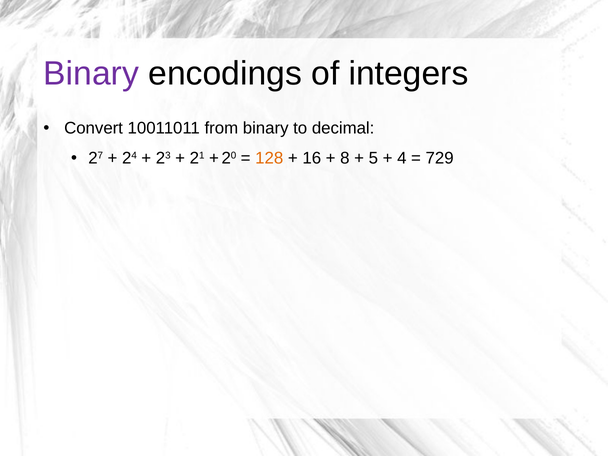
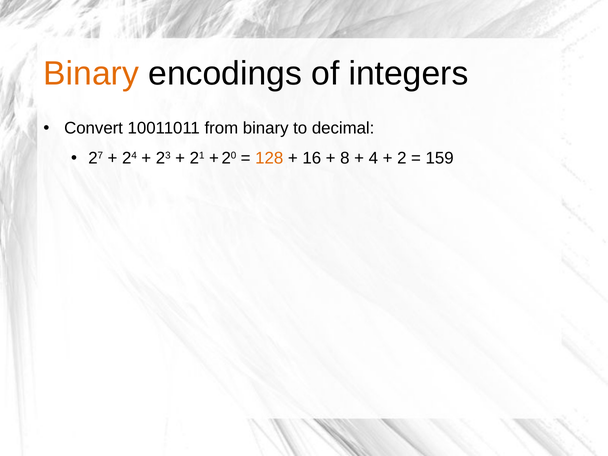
Binary colour: purple -> orange (91, 73)
5: 5 -> 4 (373, 158)
4: 4 -> 2 (402, 158)
729: 729 -> 159 (440, 158)
